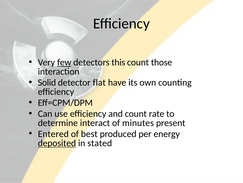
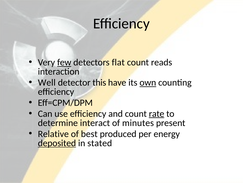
this: this -> flat (118, 62)
those: those -> reads (162, 62)
Solid: Solid -> Well (47, 82)
flat: flat -> this (99, 82)
own underline: none -> present (148, 82)
rate underline: none -> present (157, 113)
Entered: Entered -> Relative (53, 133)
